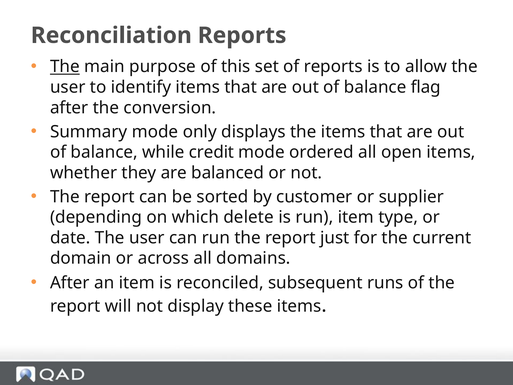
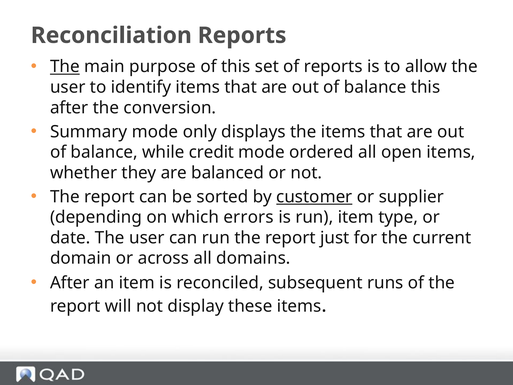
balance flag: flag -> this (426, 87)
customer underline: none -> present (314, 197)
delete: delete -> errors (249, 217)
